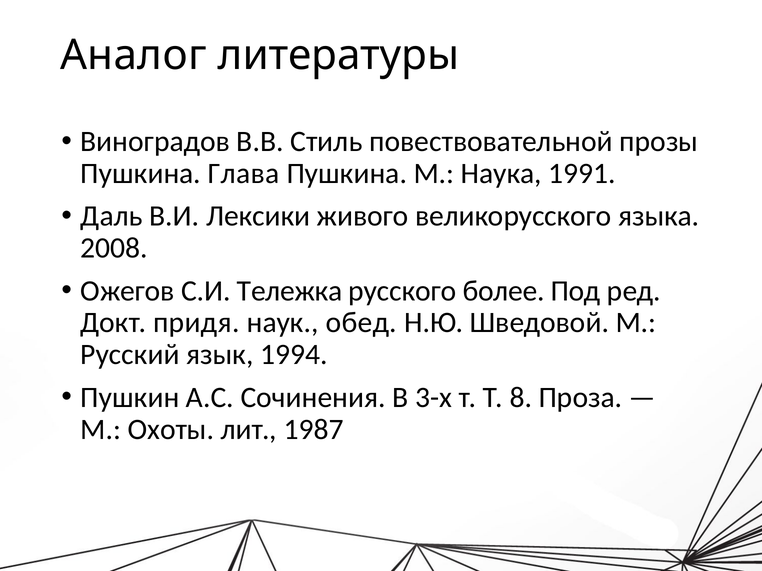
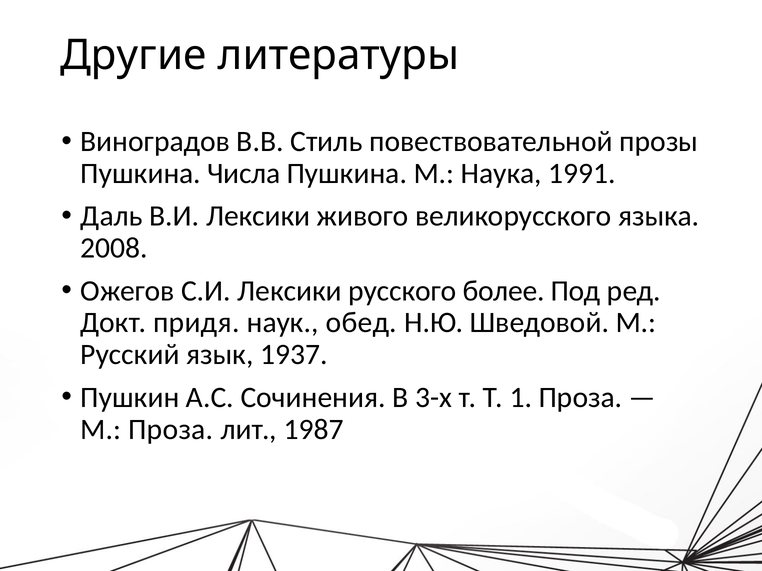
Аналог: Аналог -> Другие (133, 55)
Глава: Глава -> Числа (244, 174)
С.И Тележка: Тележка -> Лексики (290, 291)
1994: 1994 -> 1937 (294, 355)
8: 8 -> 1 (521, 398)
М Охоты: Охоты -> Проза (171, 430)
